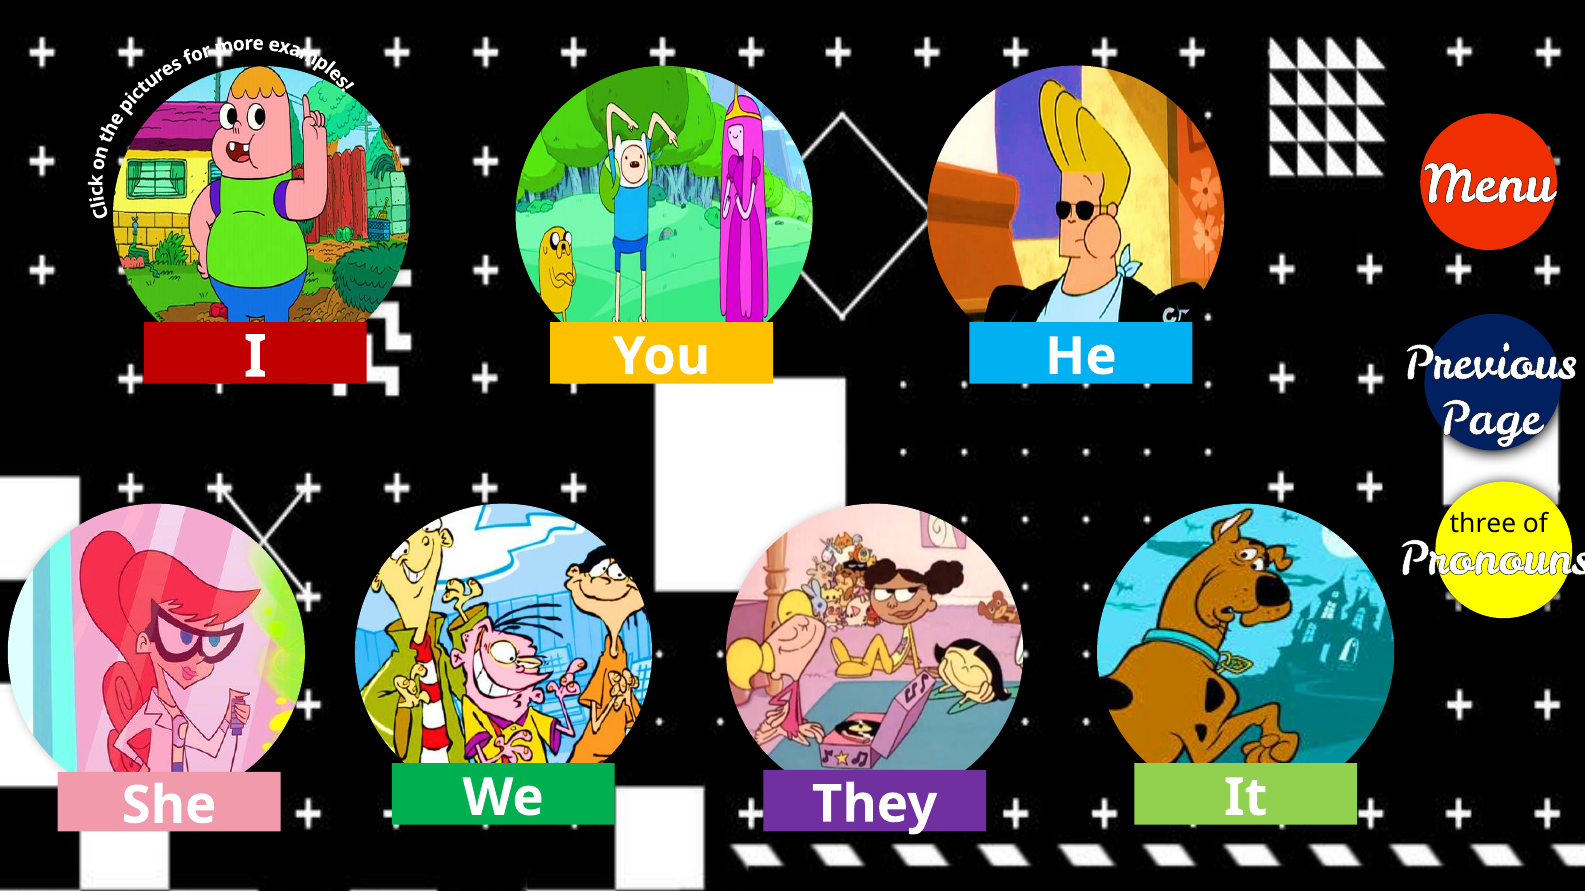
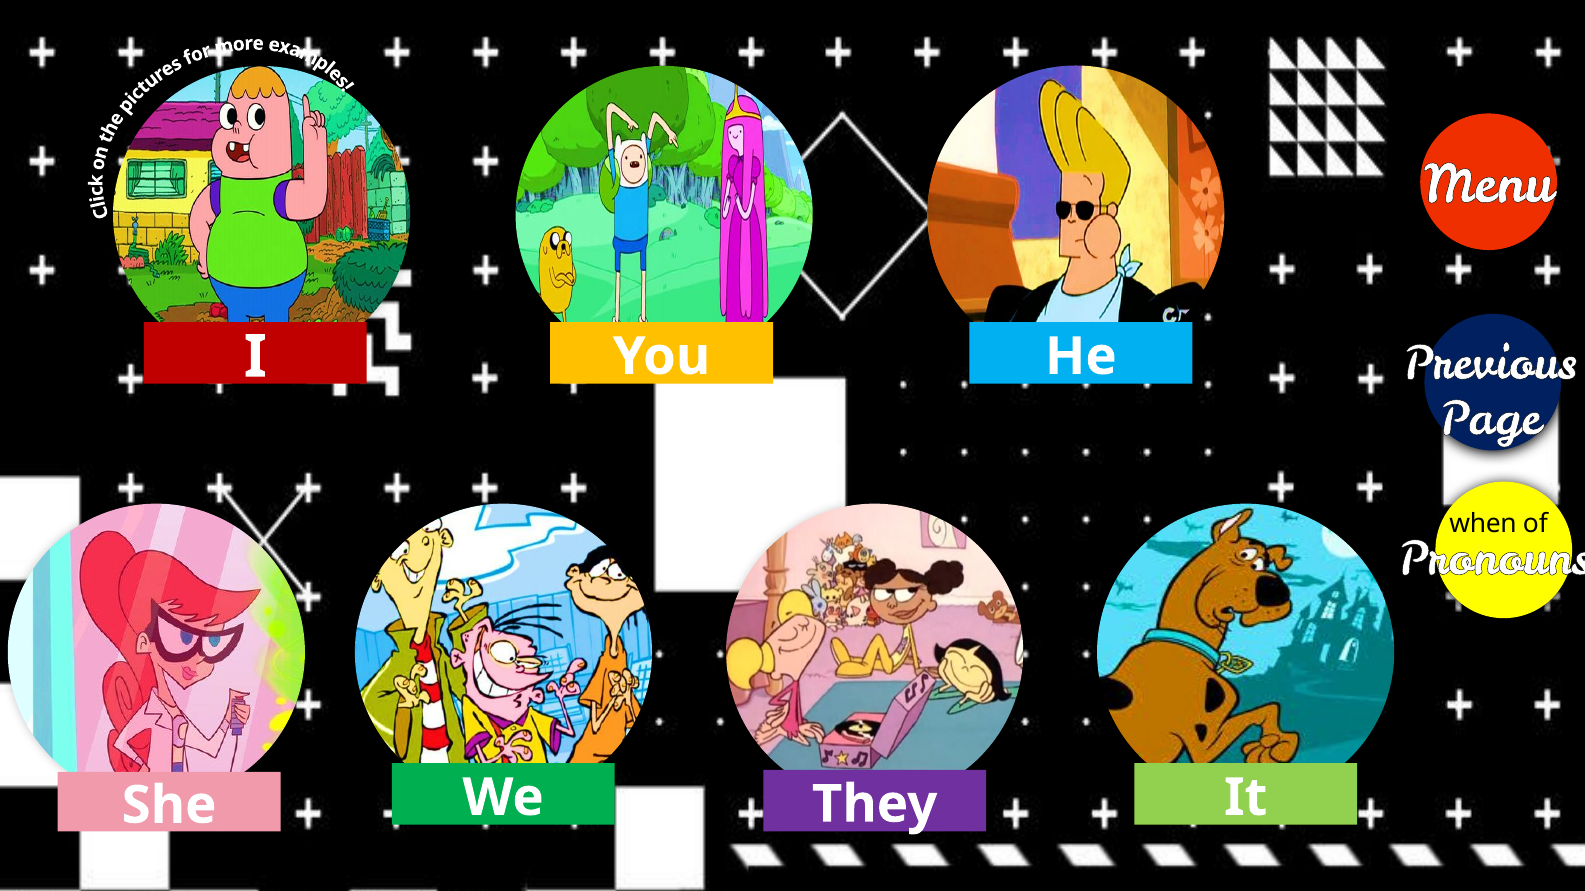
three: three -> when (1483, 524)
